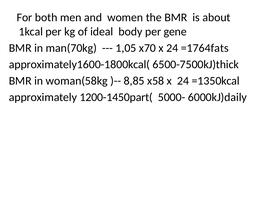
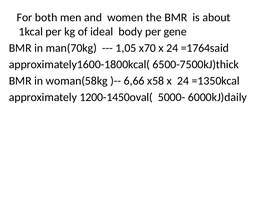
=1764fats: =1764fats -> =1764said (205, 48)
8,85: 8,85 -> 6,66 (134, 81)
1200-1450part(: 1200-1450part( -> 1200-1450oval( (116, 97)
